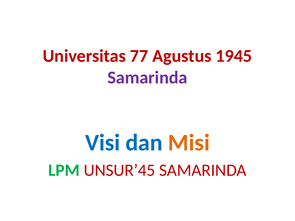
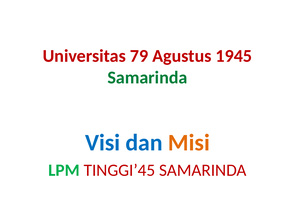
77: 77 -> 79 (139, 56)
Samarinda colour: purple -> green (147, 78)
UNSUR’45: UNSUR’45 -> TINGGI’45 (119, 170)
